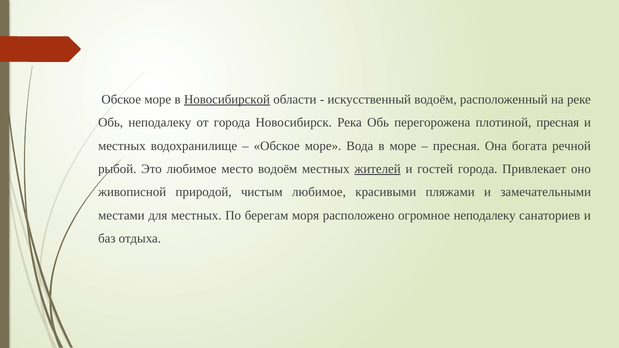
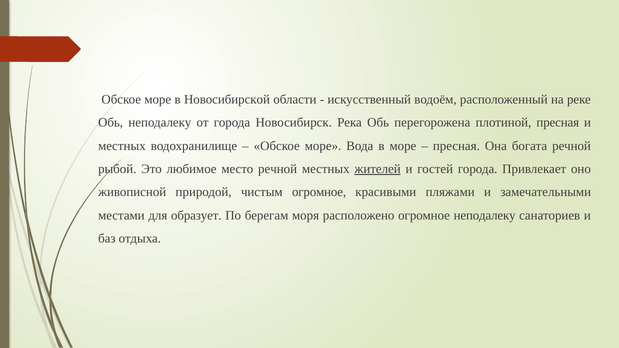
Новосибирской underline: present -> none (227, 99)
место водоём: водоём -> речной (278, 169)
чистым любимое: любимое -> огромное (319, 192)
для местных: местных -> образует (196, 215)
